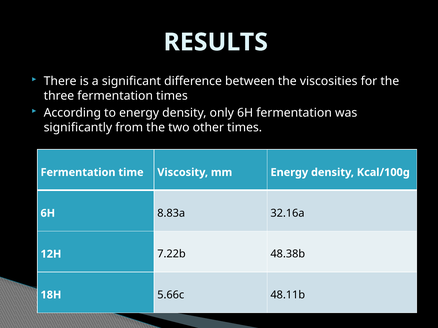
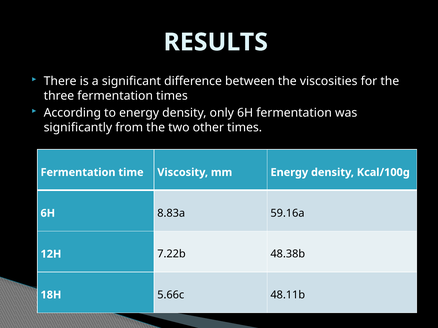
32.16a: 32.16a -> 59.16a (287, 214)
